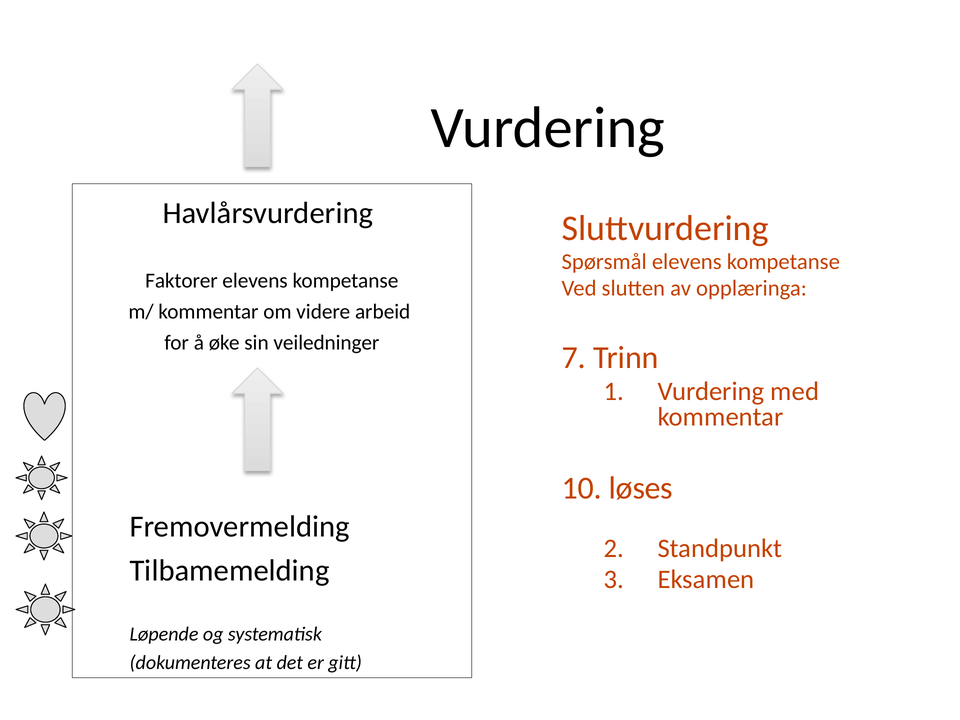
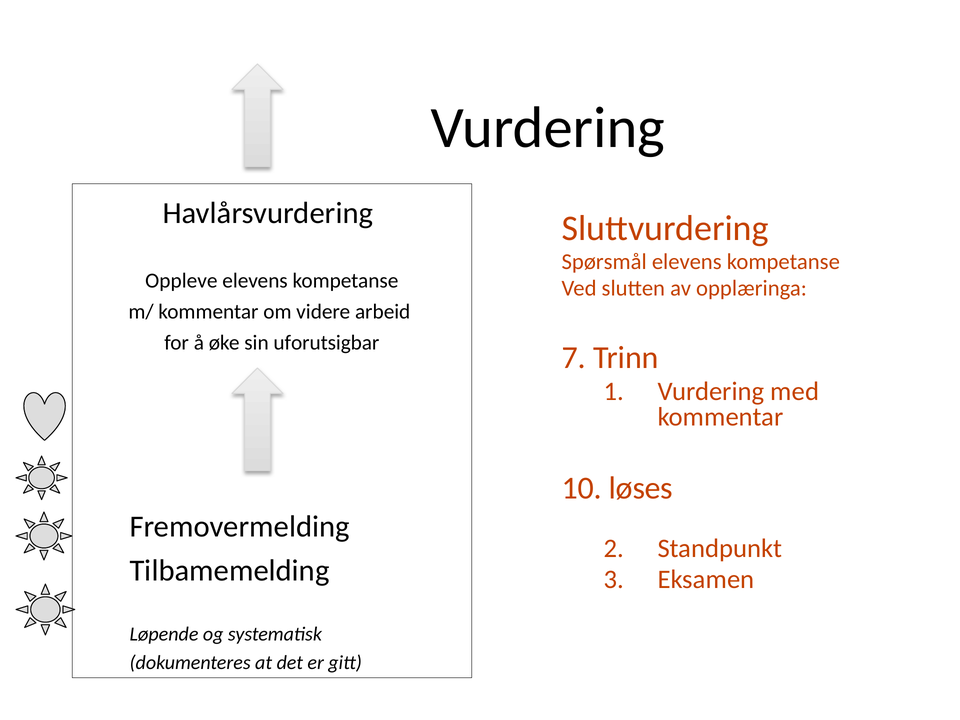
Faktorer: Faktorer -> Oppleve (181, 281)
veiledninger: veiledninger -> uforutsigbar (326, 343)
